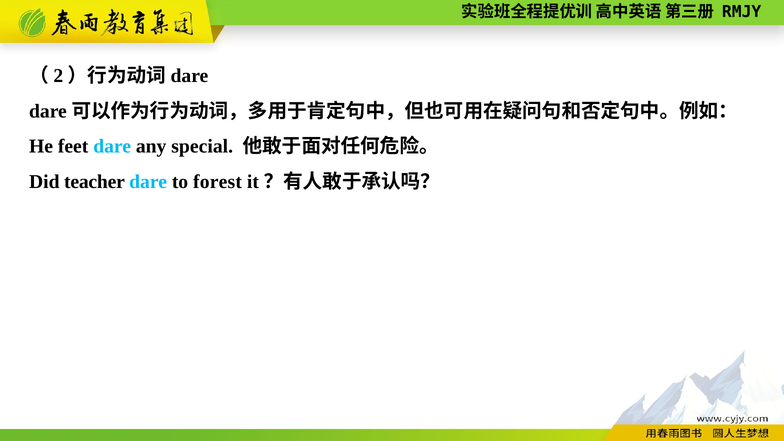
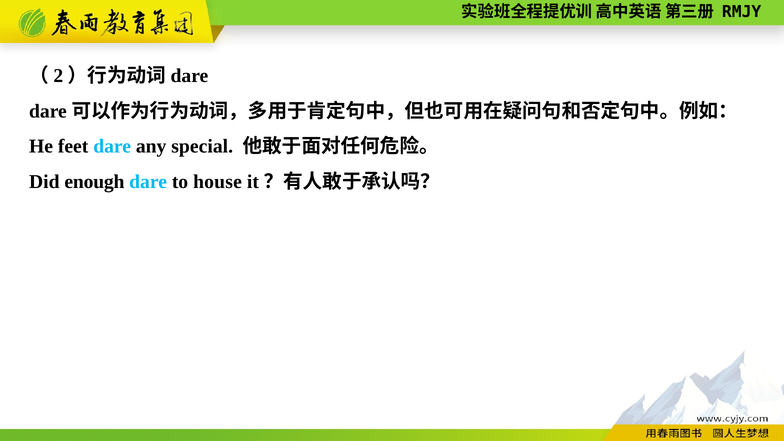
teacher: teacher -> enough (94, 182)
forest: forest -> house (217, 182)
